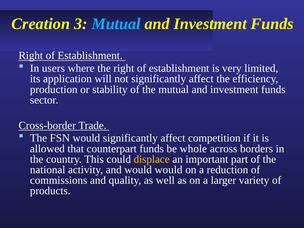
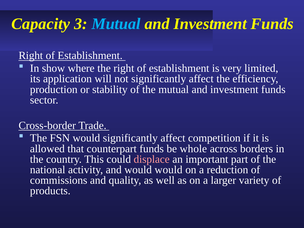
Creation: Creation -> Capacity (41, 24)
users: users -> show (53, 68)
displace colour: yellow -> pink (152, 159)
